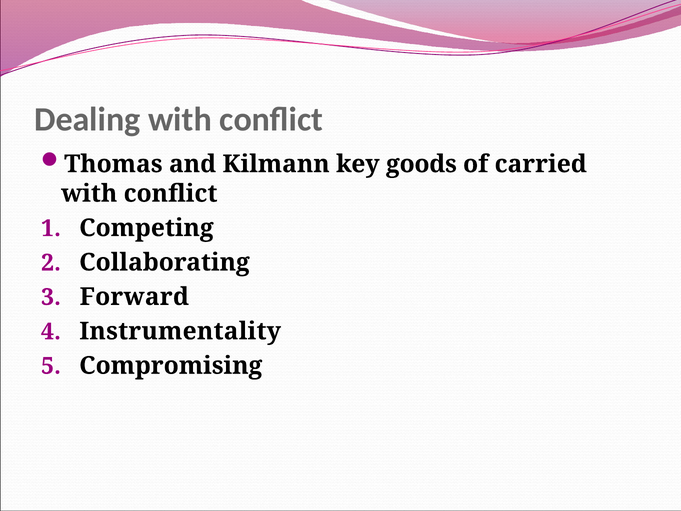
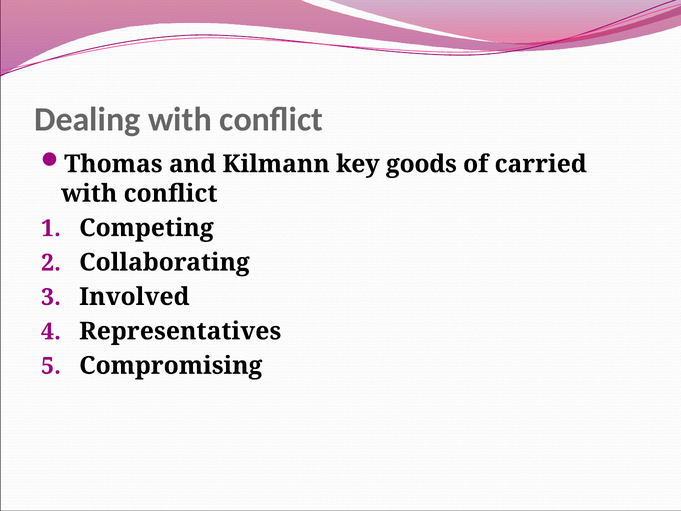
Forward: Forward -> Involved (134, 297)
Instrumentality: Instrumentality -> Representatives (180, 331)
